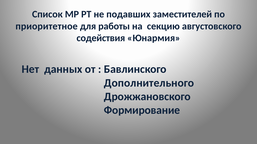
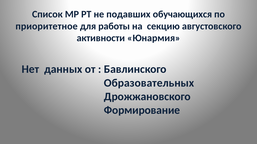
заместителей: заместителей -> обучающихся (182, 14)
содействия: содействия -> активности (101, 38)
Дополнительного: Дополнительного -> Образовательных (149, 83)
